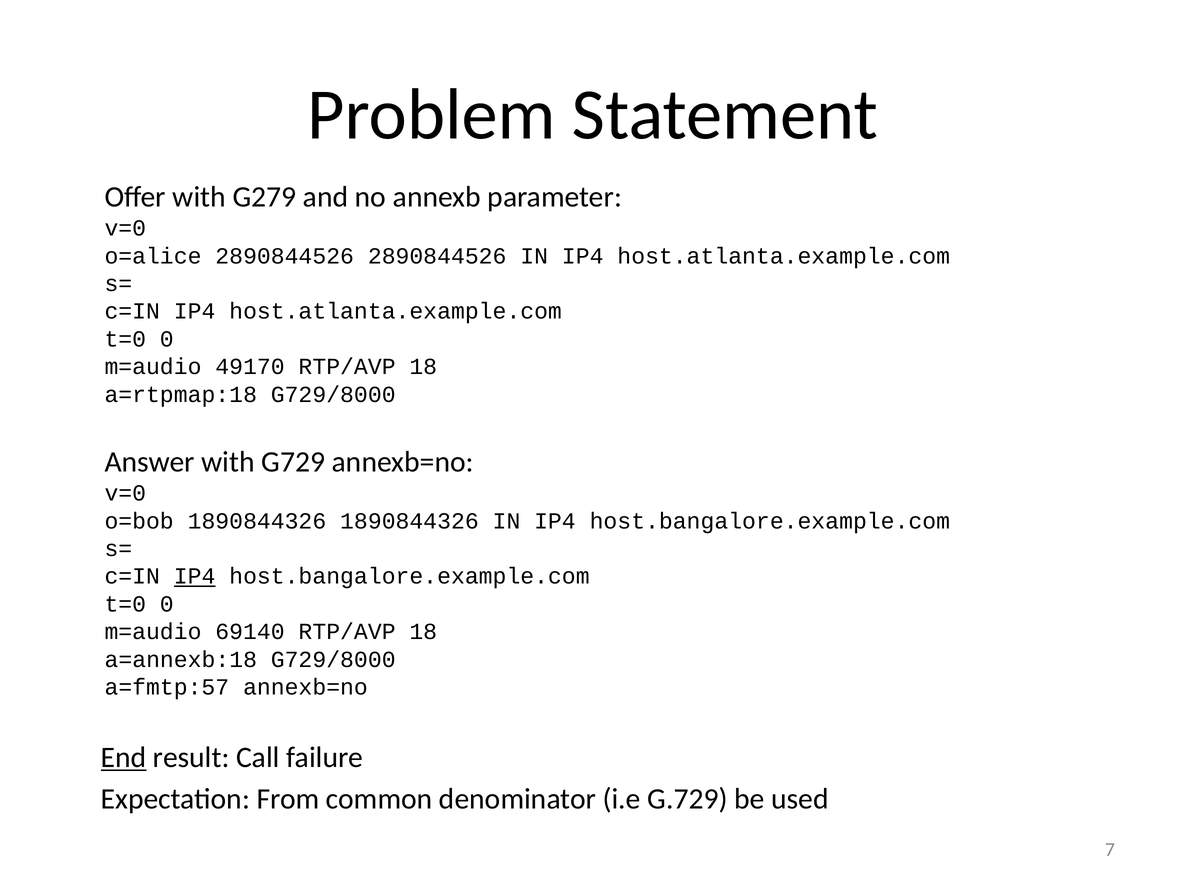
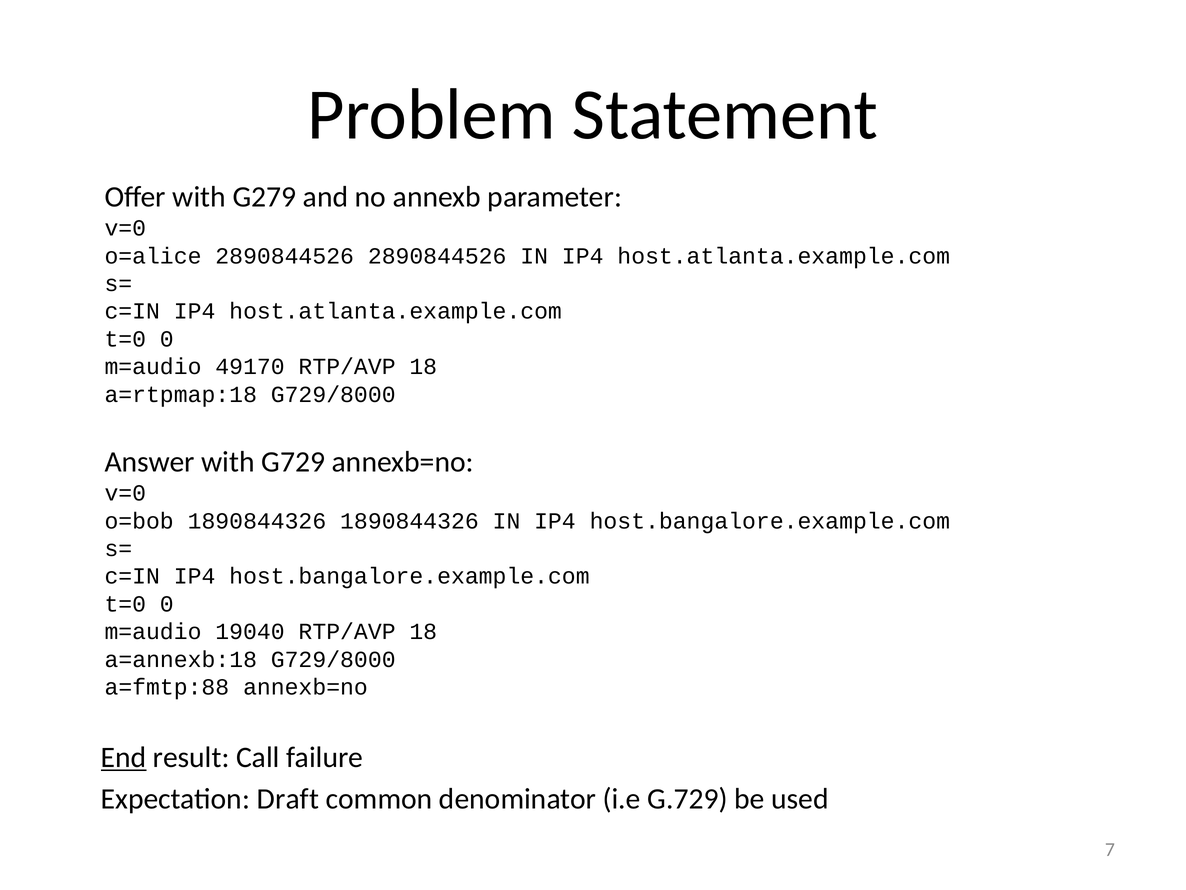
IP4 underline: present -> none (195, 576)
69140: 69140 -> 19040 (250, 631)
a=fmtp:57: a=fmtp:57 -> a=fmtp:88 (167, 687)
From: From -> Draft (288, 799)
